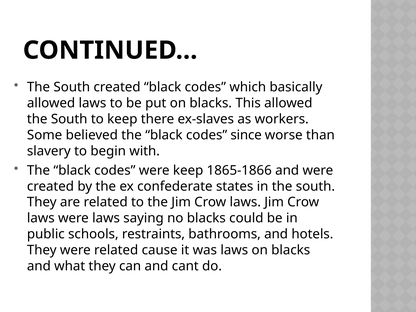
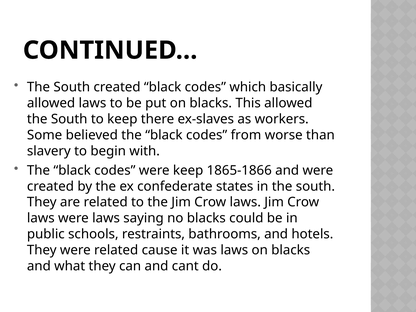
since: since -> from (246, 135)
